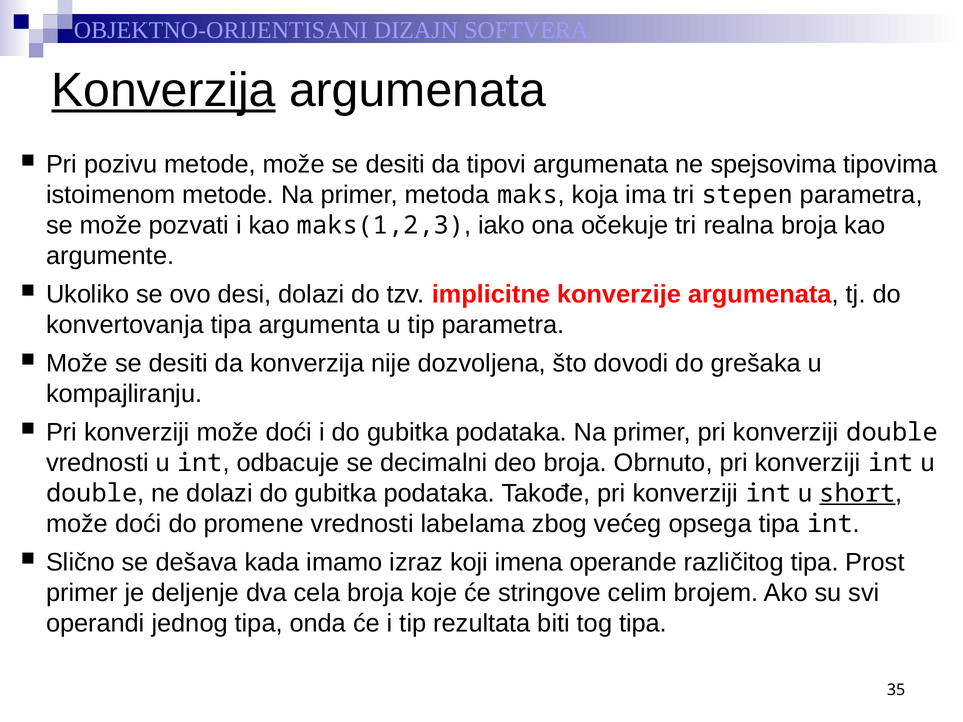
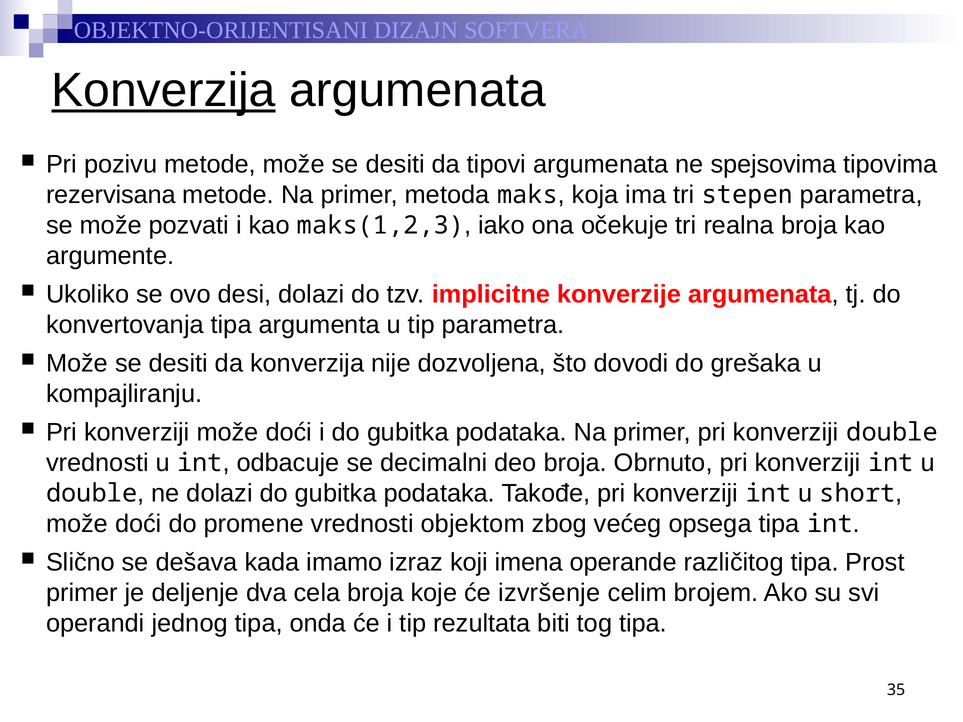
istoimenom: istoimenom -> rezervisana (111, 195)
short underline: present -> none (857, 493)
labelama: labelama -> objektom (473, 524)
stringove: stringove -> izvršenje (549, 593)
